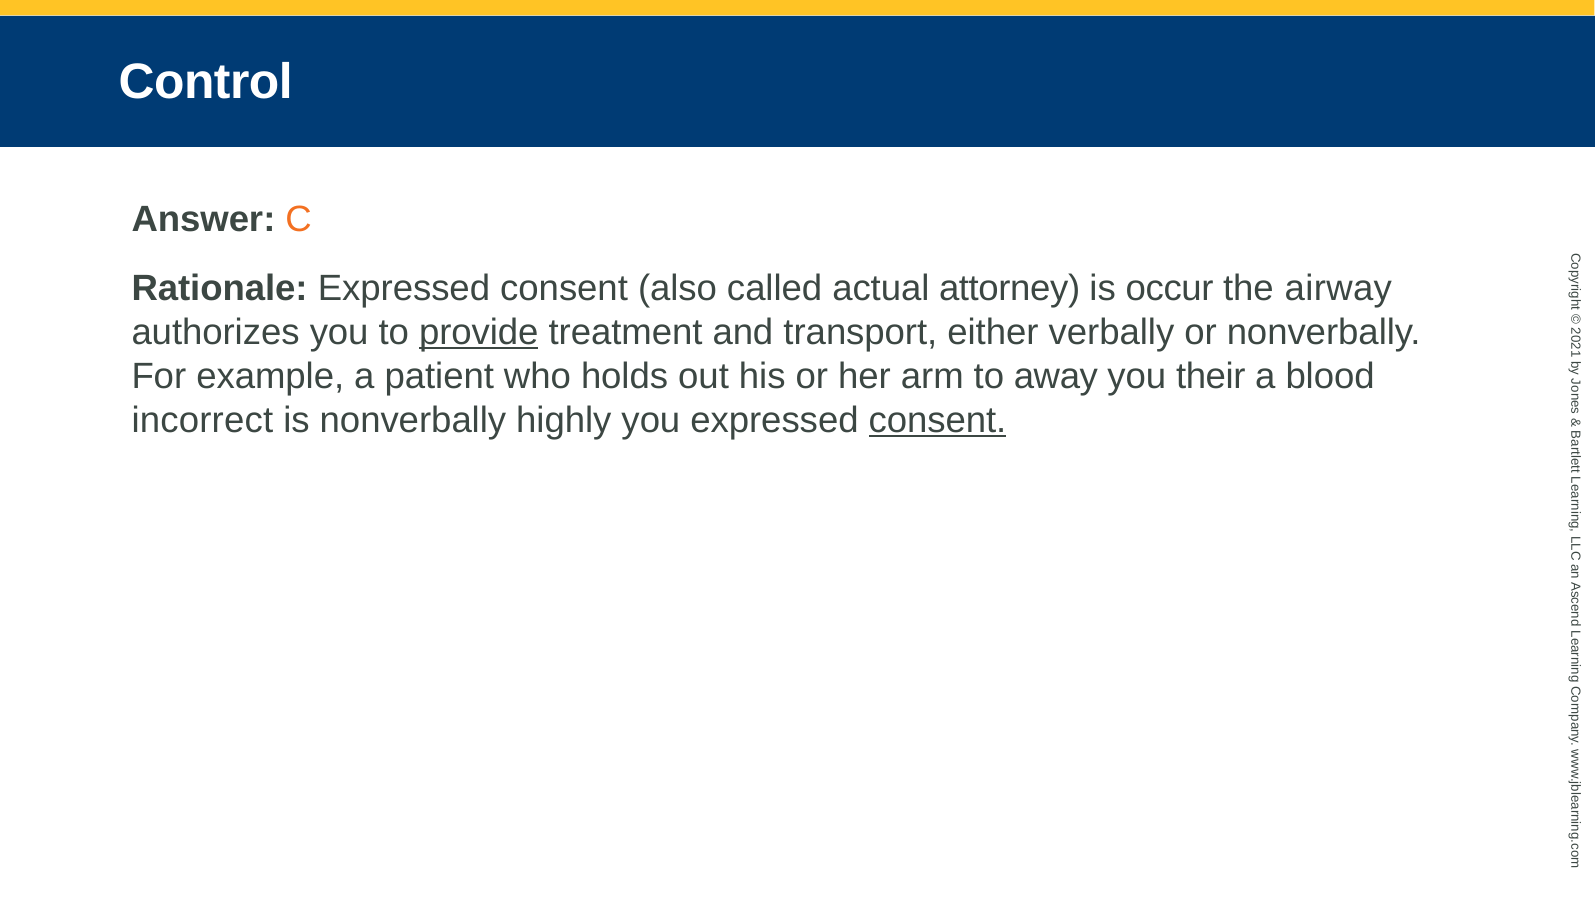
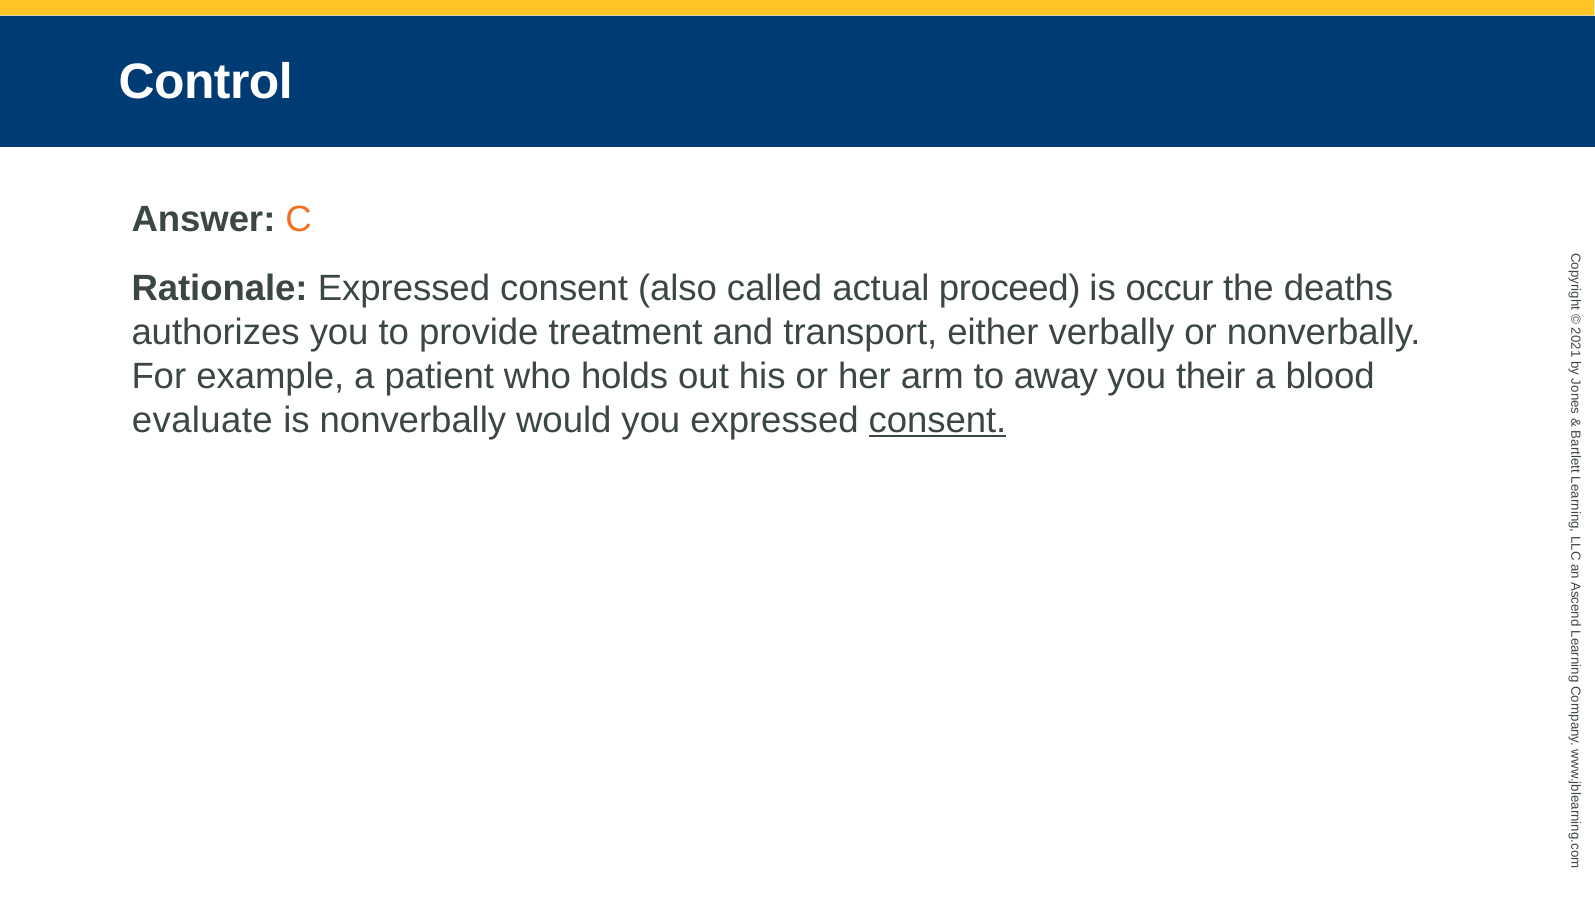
attorney: attorney -> proceed (1010, 289)
airway: airway -> deaths (1339, 289)
provide underline: present -> none (479, 332)
incorrect: incorrect -> evaluate (202, 420)
highly: highly -> would (564, 420)
